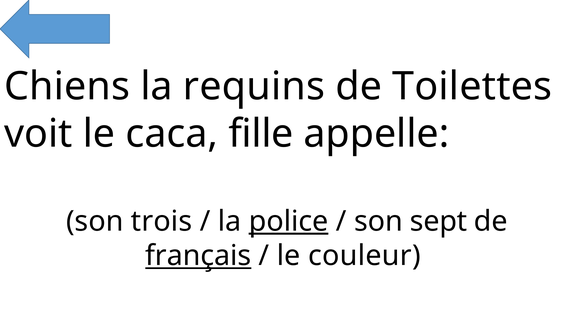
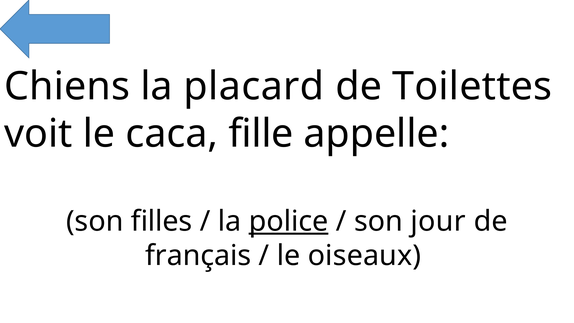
requins: requins -> placard (254, 86)
trois: trois -> filles (162, 221)
sept: sept -> jour (438, 221)
français underline: present -> none (198, 256)
couleur: couleur -> oiseaux (364, 256)
